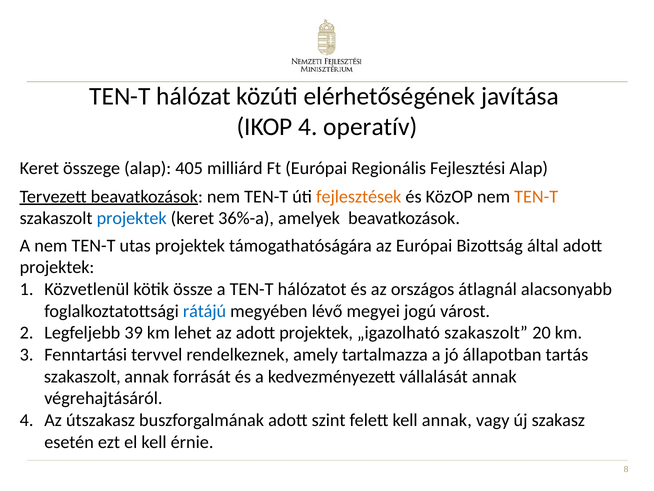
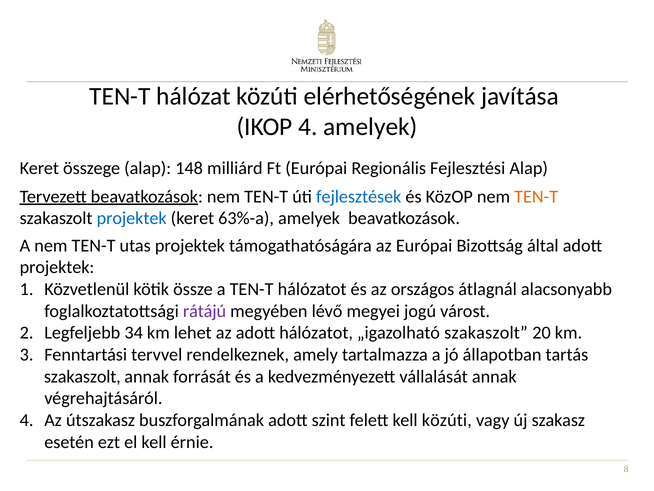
4 operatív: operatív -> amelyek (370, 127)
405: 405 -> 148 (189, 168)
fejlesztések colour: orange -> blue (359, 196)
36%-a: 36%-a -> 63%-a (246, 218)
rátájú colour: blue -> purple (205, 311)
39: 39 -> 34 (134, 333)
az adott projektek: projektek -> hálózatot (316, 333)
kell annak: annak -> közúti (447, 420)
